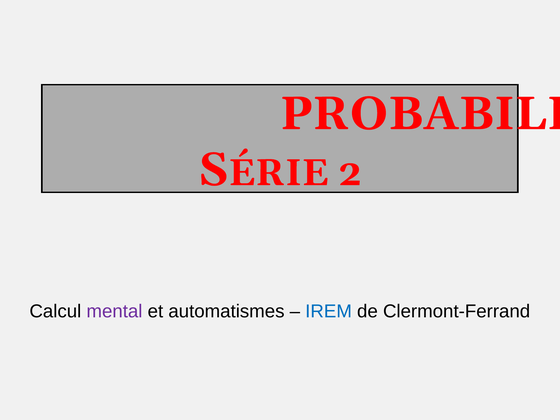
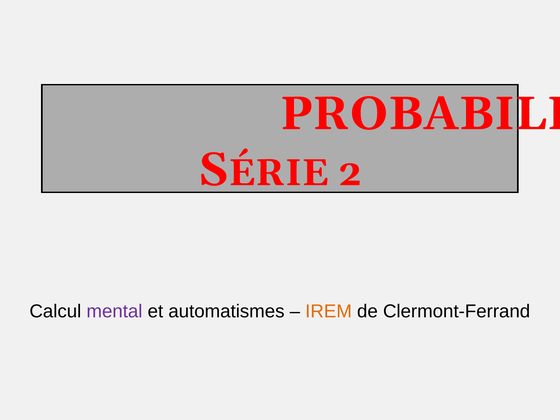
IREM colour: blue -> orange (329, 311)
